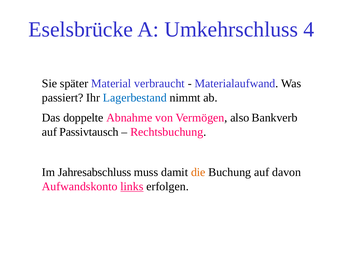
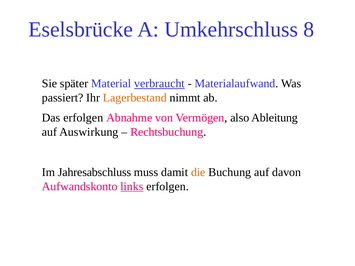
4: 4 -> 8 (309, 30)
verbraucht underline: none -> present (159, 84)
Lagerbestand colour: blue -> orange (135, 98)
Das doppelte: doppelte -> erfolgen (83, 118)
Bankverb: Bankverb -> Ableitung (275, 118)
Passivtausch: Passivtausch -> Auswirkung (89, 132)
